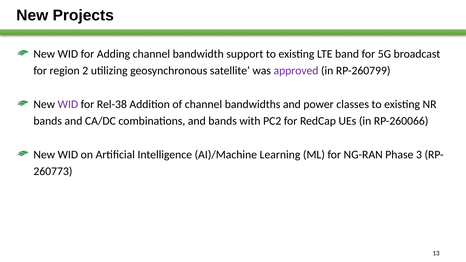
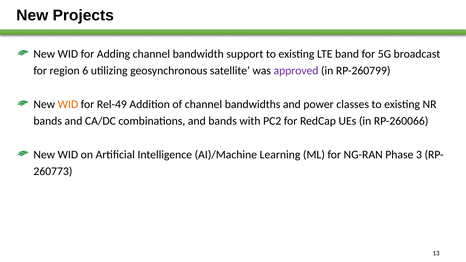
2: 2 -> 6 (85, 71)
WID colour: purple -> orange (68, 104)
Rel-38: Rel-38 -> Rel-49 (112, 104)
